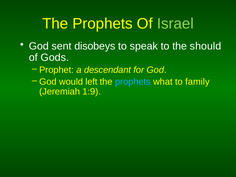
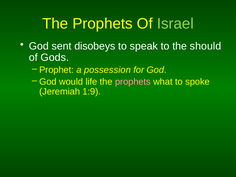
descendant: descendant -> possession (107, 70)
left: left -> life (91, 82)
prophets colour: light blue -> pink (133, 82)
family: family -> spoke (197, 82)
